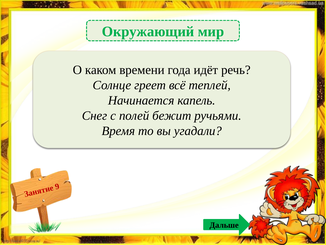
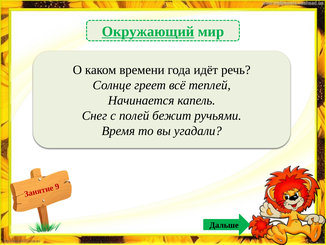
Окружающий underline: none -> present (148, 32)
